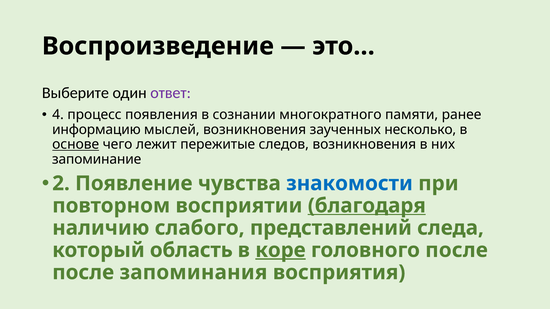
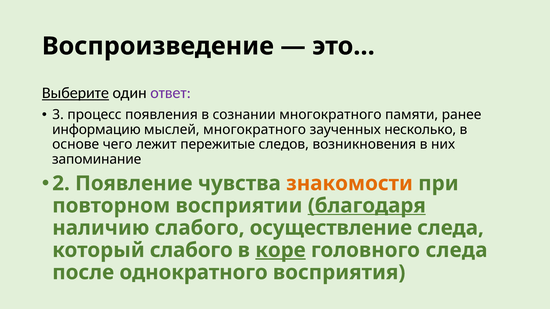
Выберите underline: none -> present (75, 93)
4: 4 -> 3 (58, 115)
мыслей возникновения: возникновения -> многократного (255, 130)
основе underline: present -> none (76, 145)
знакомости colour: blue -> orange (350, 184)
представлений: представлений -> осуществление (331, 228)
который область: область -> слабого (191, 250)
головного после: после -> следа (457, 250)
запоминания: запоминания -> однократного (194, 273)
